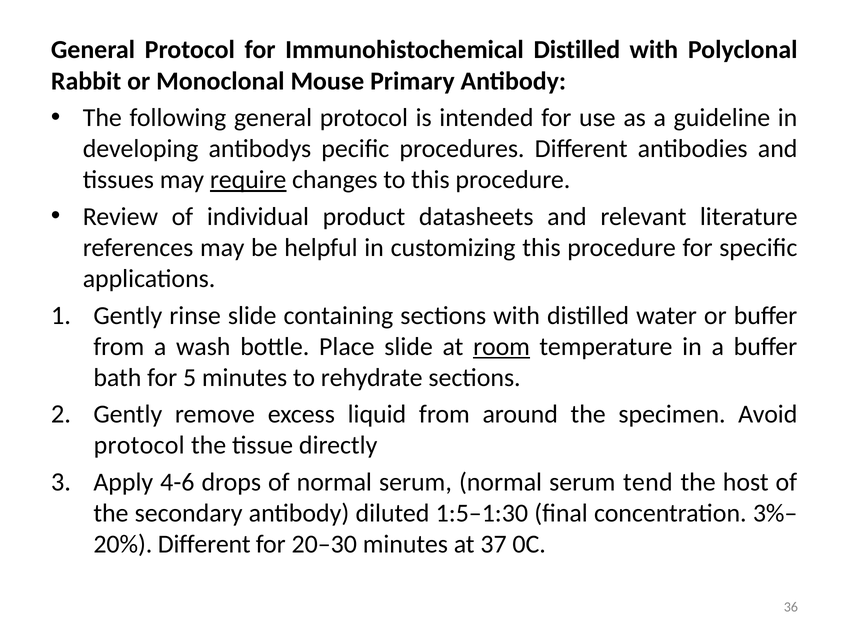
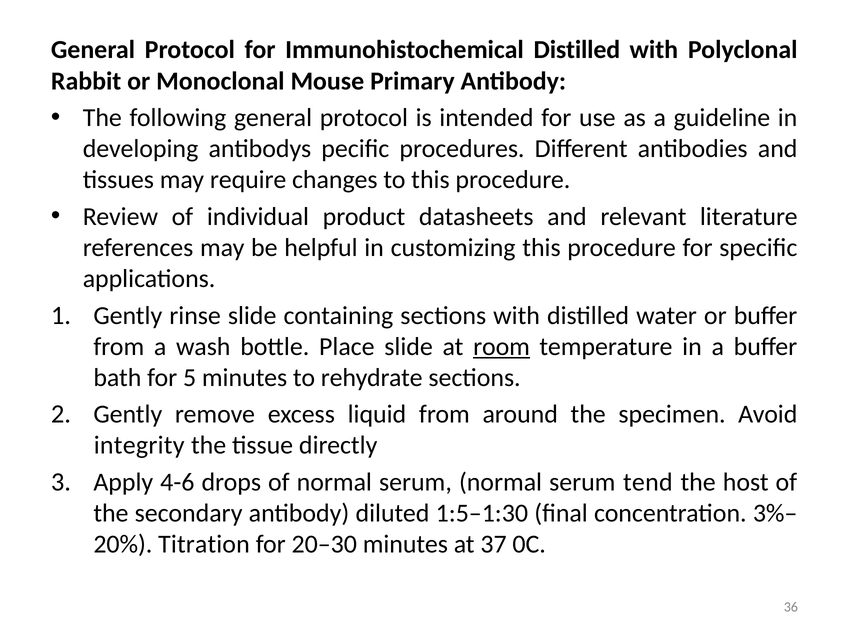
require underline: present -> none (248, 180)
protocol: protocol -> integrity (139, 446)
Different: Different -> Titration (204, 545)
